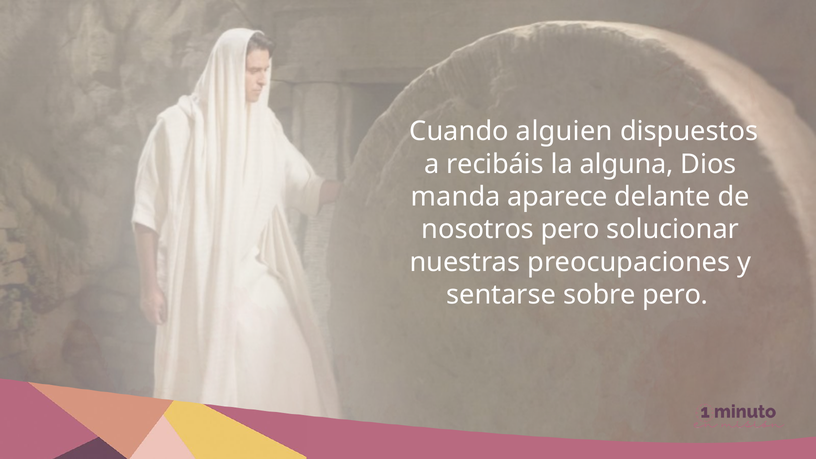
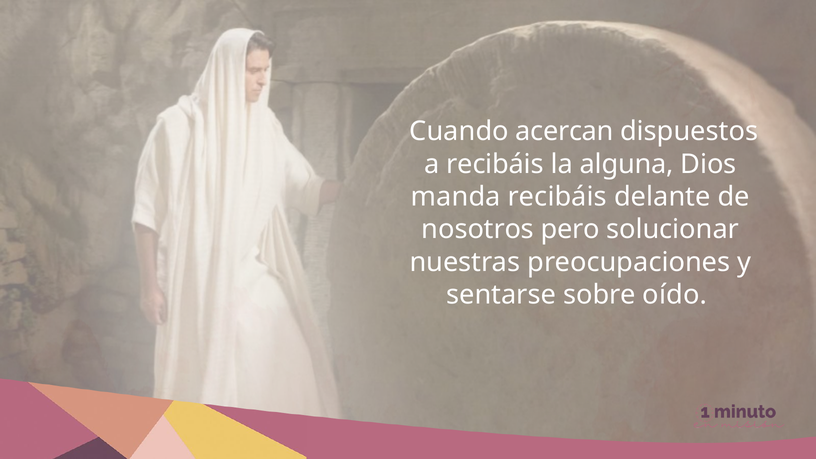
alguien: alguien -> acercan (565, 132)
manda aparece: aparece -> recibáis (557, 197)
sobre pero: pero -> oído (675, 295)
